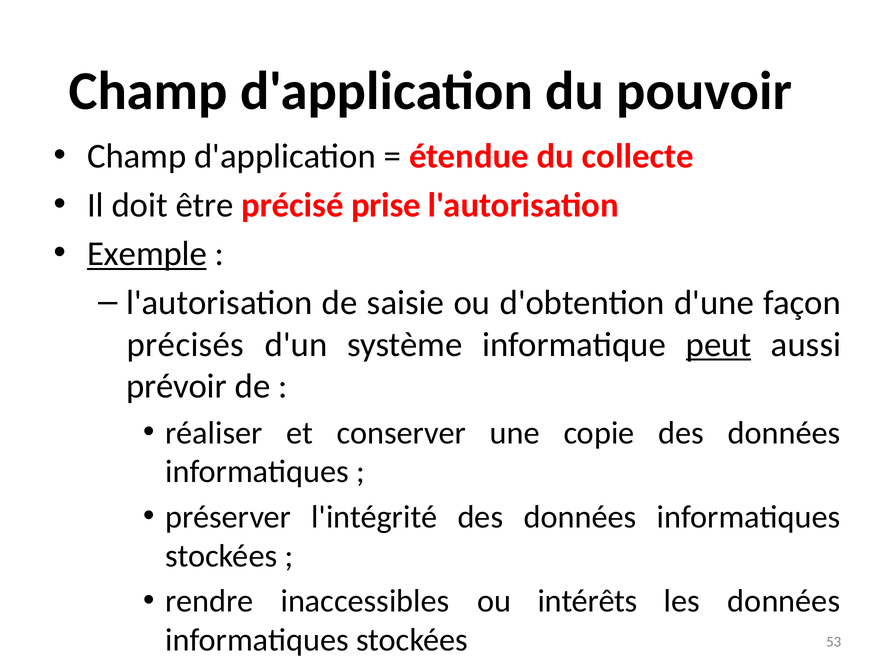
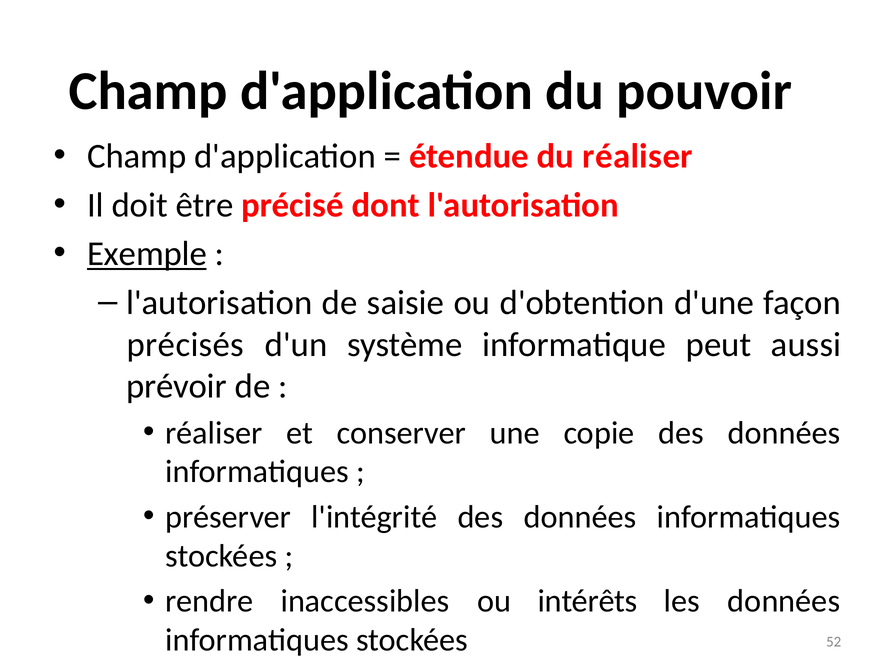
du collecte: collecte -> réaliser (638, 156)
prise: prise -> dont (386, 205)
peut underline: present -> none (719, 344)
53: 53 -> 52 (834, 641)
